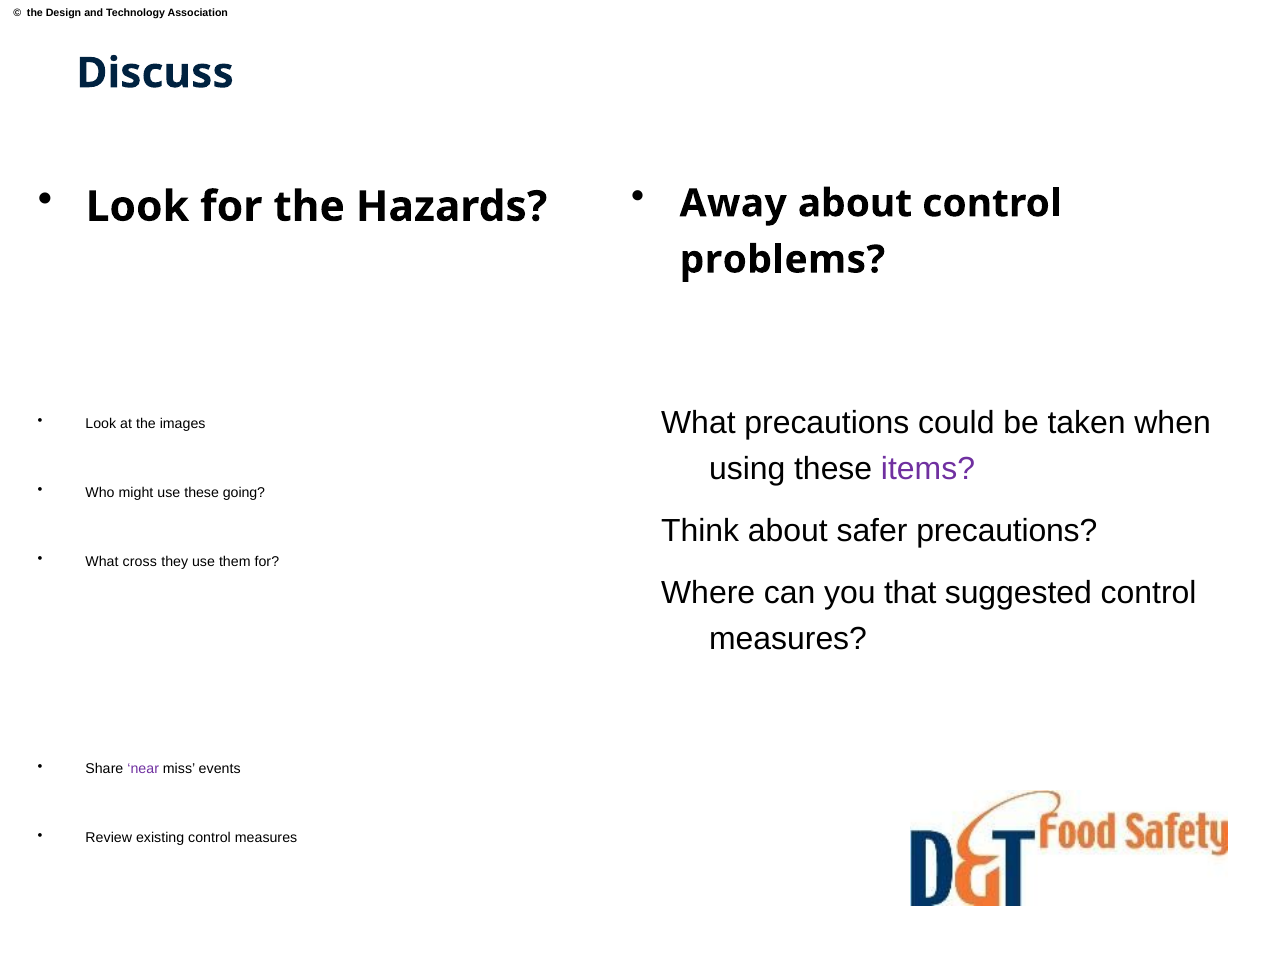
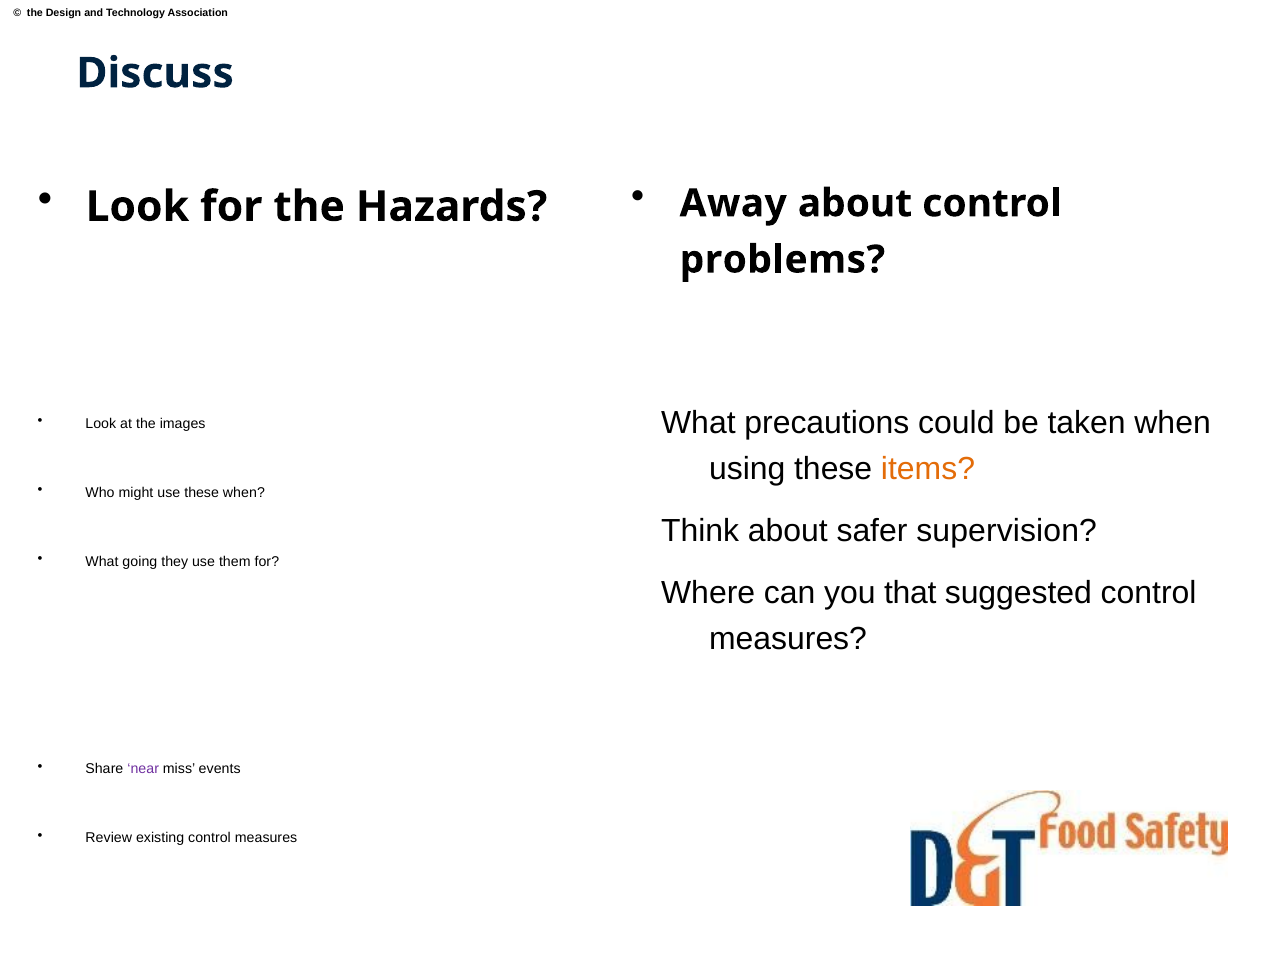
items colour: purple -> orange (928, 469)
these going: going -> when (244, 492)
safer precautions: precautions -> supervision (1007, 531)
cross: cross -> going (140, 562)
